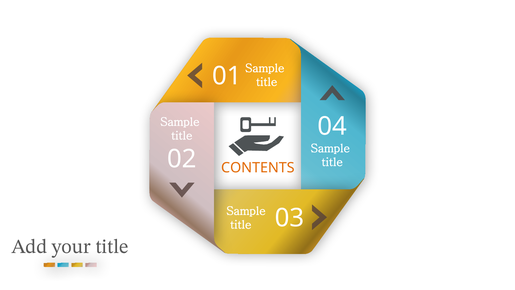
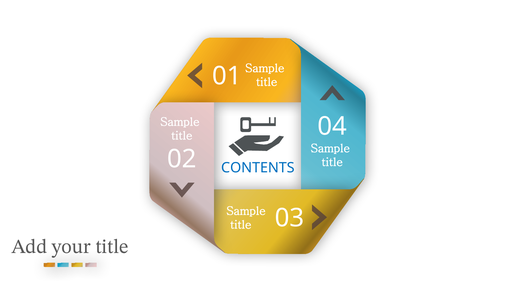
CONTENTS colour: orange -> blue (258, 168)
